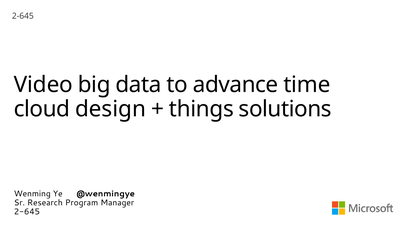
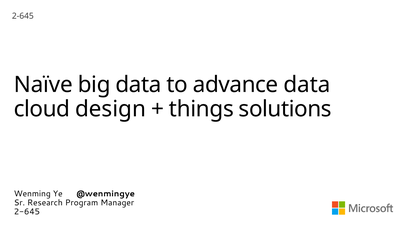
Video: Video -> Naïve (43, 84)
advance time: time -> data (307, 84)
